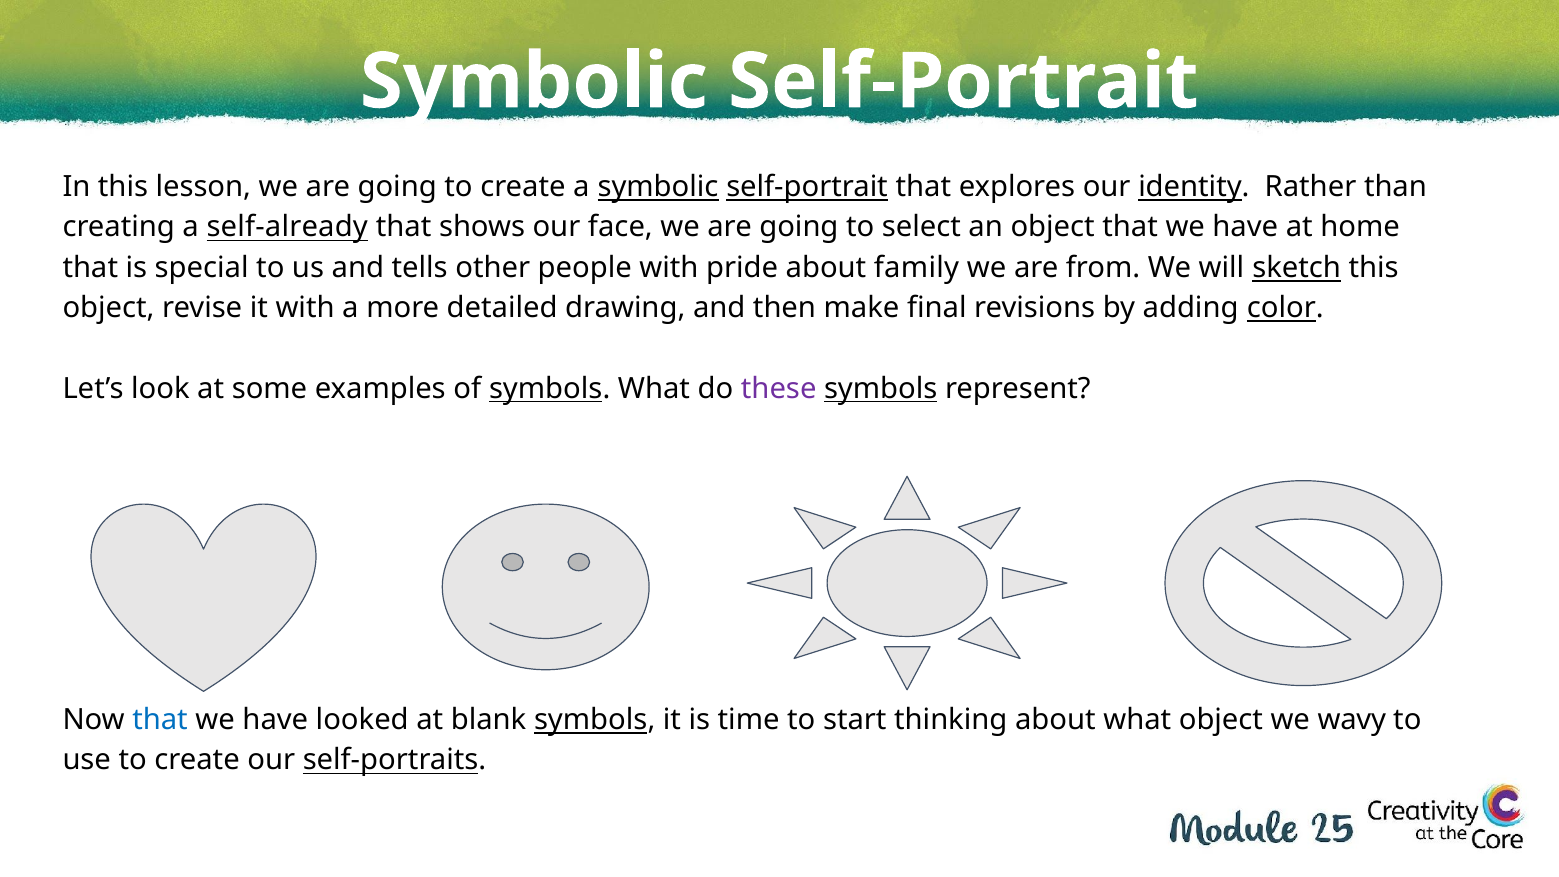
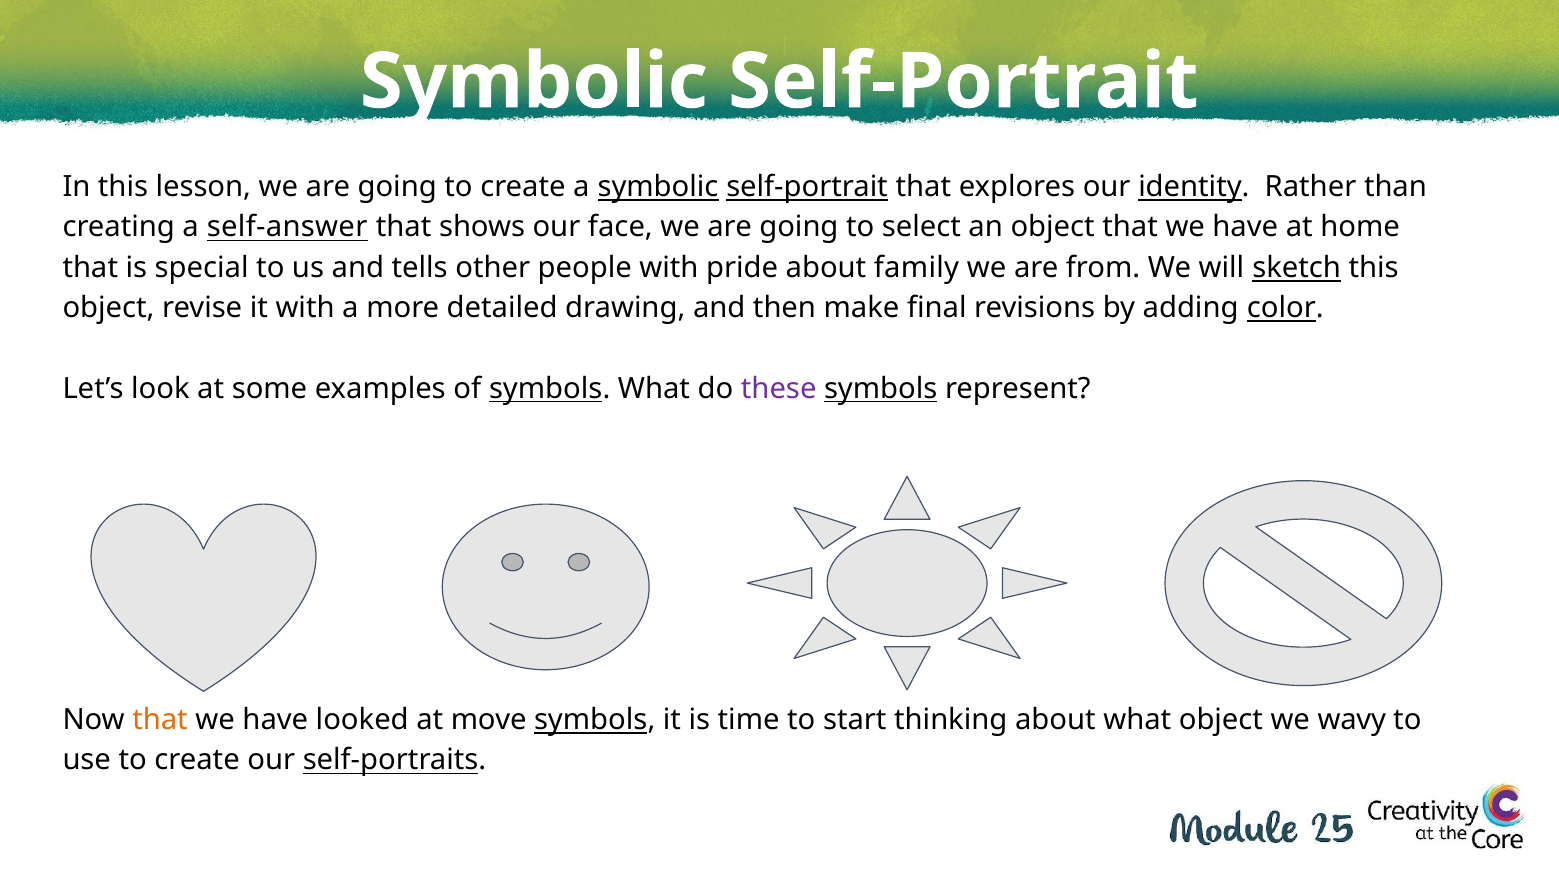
self-already: self-already -> self-answer (287, 227)
that colour: blue -> orange (160, 720)
blank: blank -> move (489, 720)
